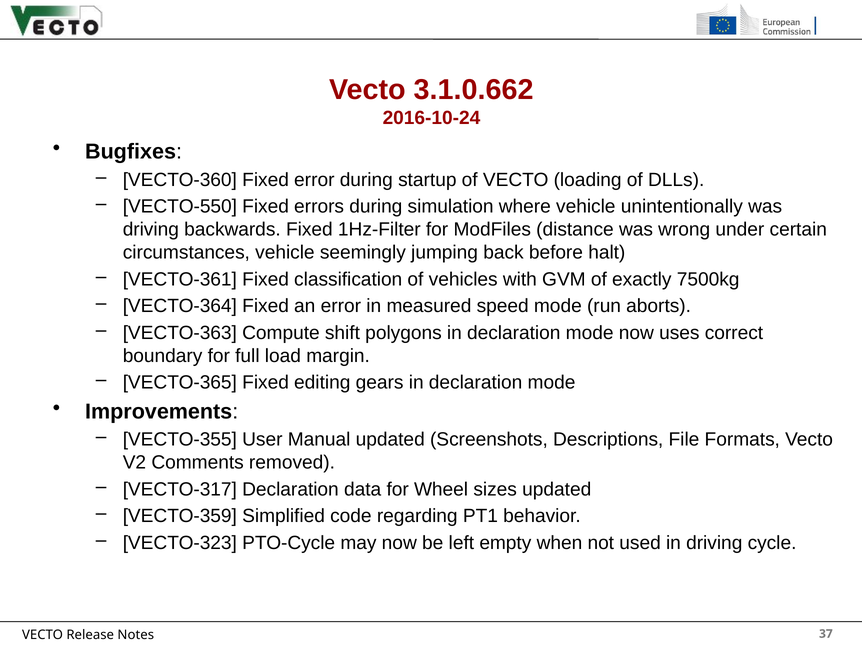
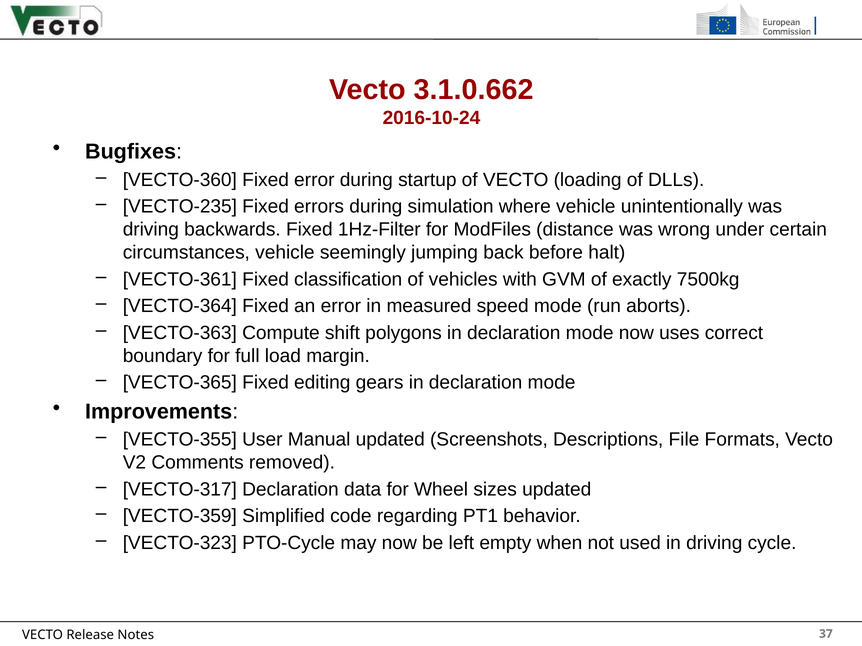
VECTO-550: VECTO-550 -> VECTO-235 (180, 207)
